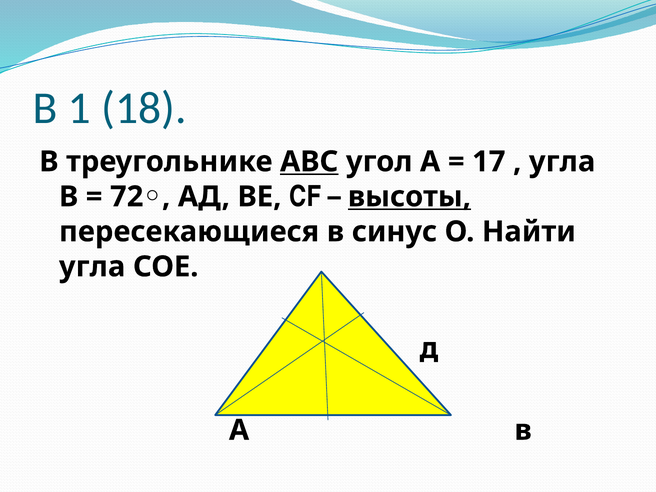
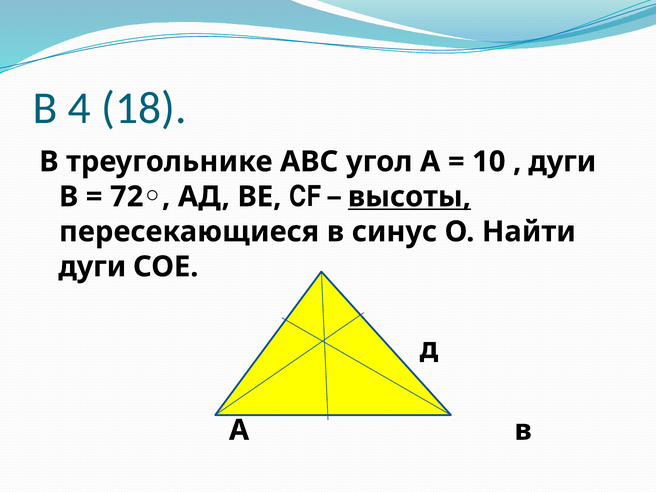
1: 1 -> 4 (79, 108)
АВС underline: present -> none (309, 162)
17: 17 -> 10 (489, 162)
угла: угла -> дуги (562, 162)
угла: угла -> дуги (92, 267)
